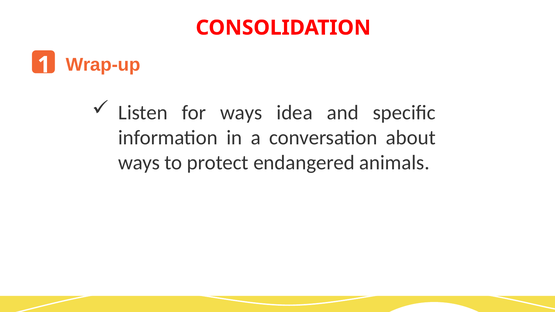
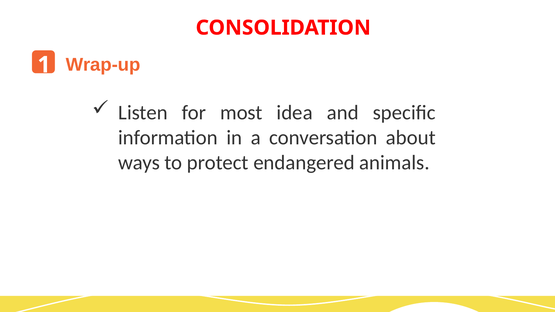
for ways: ways -> most (241, 113)
